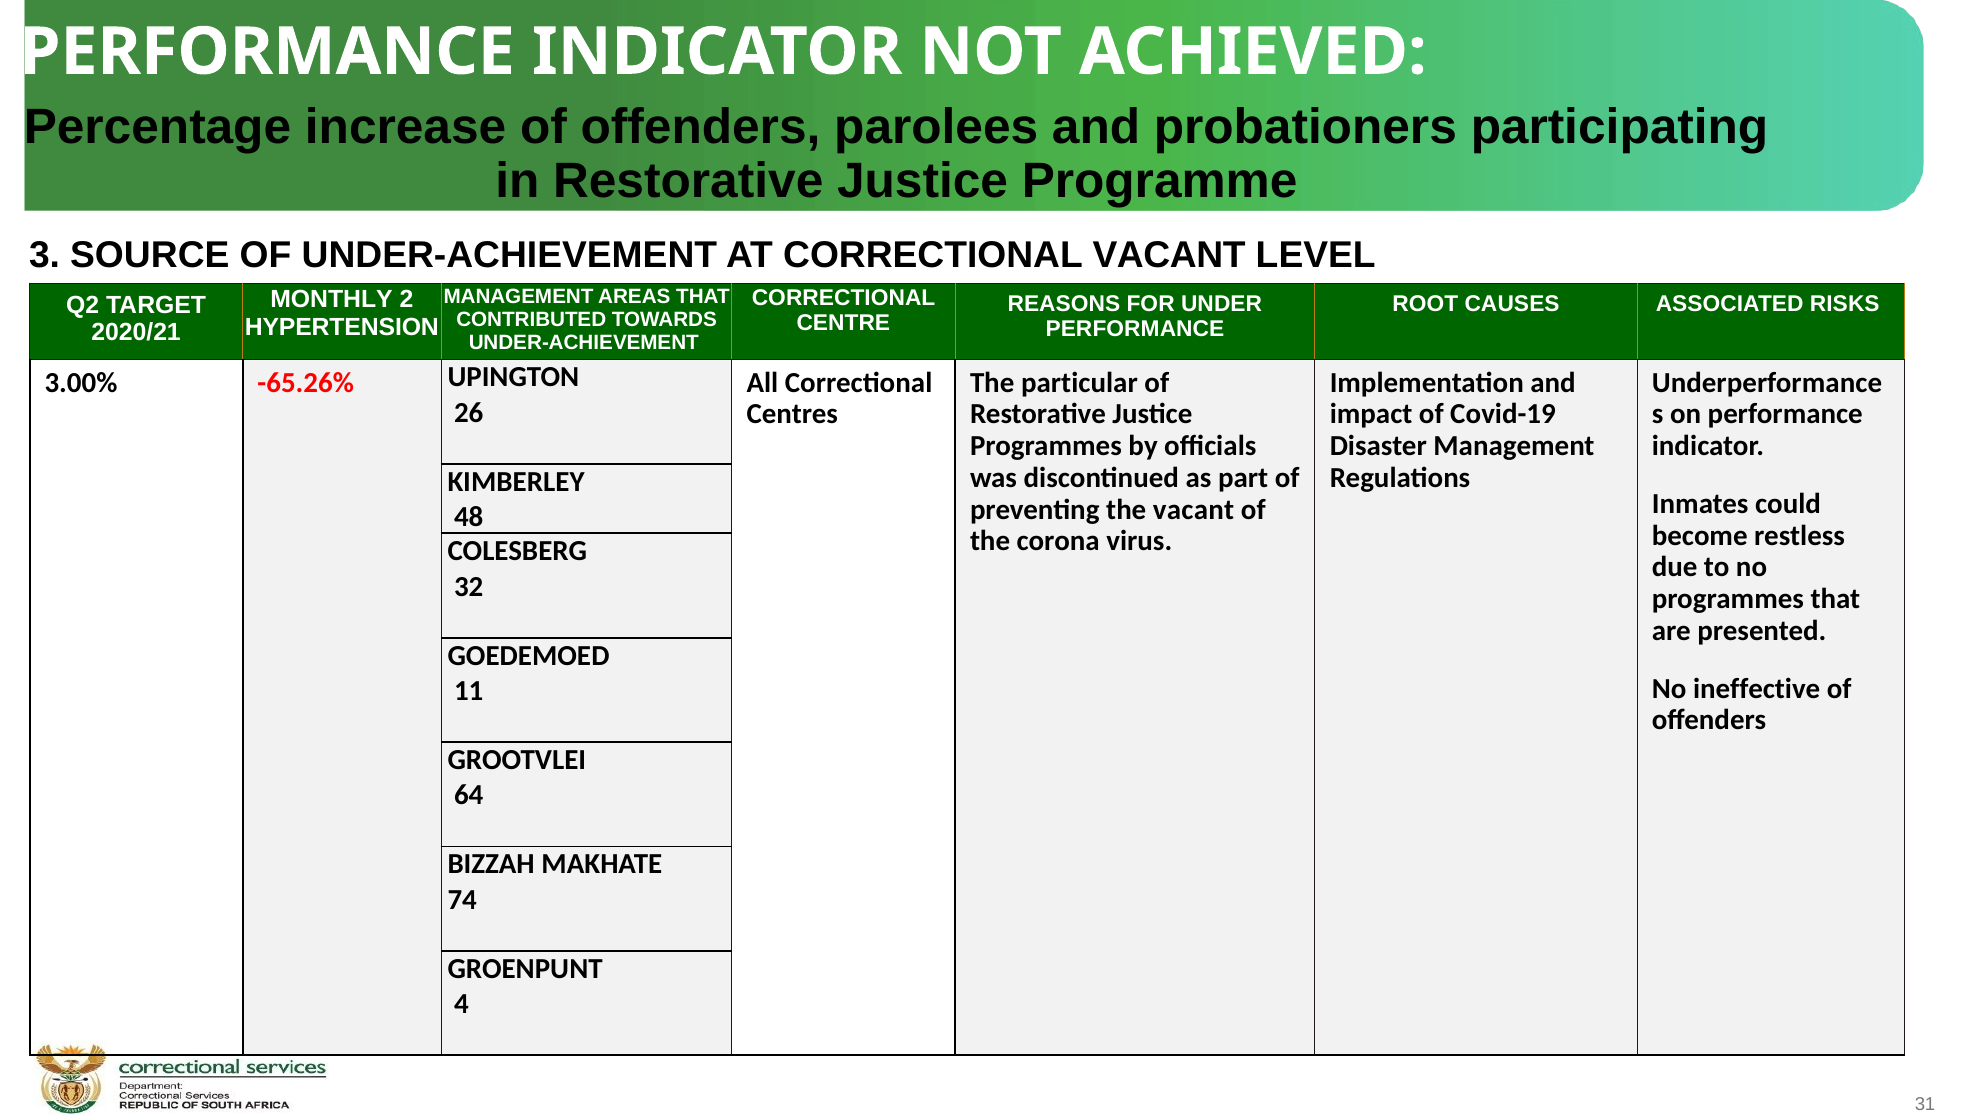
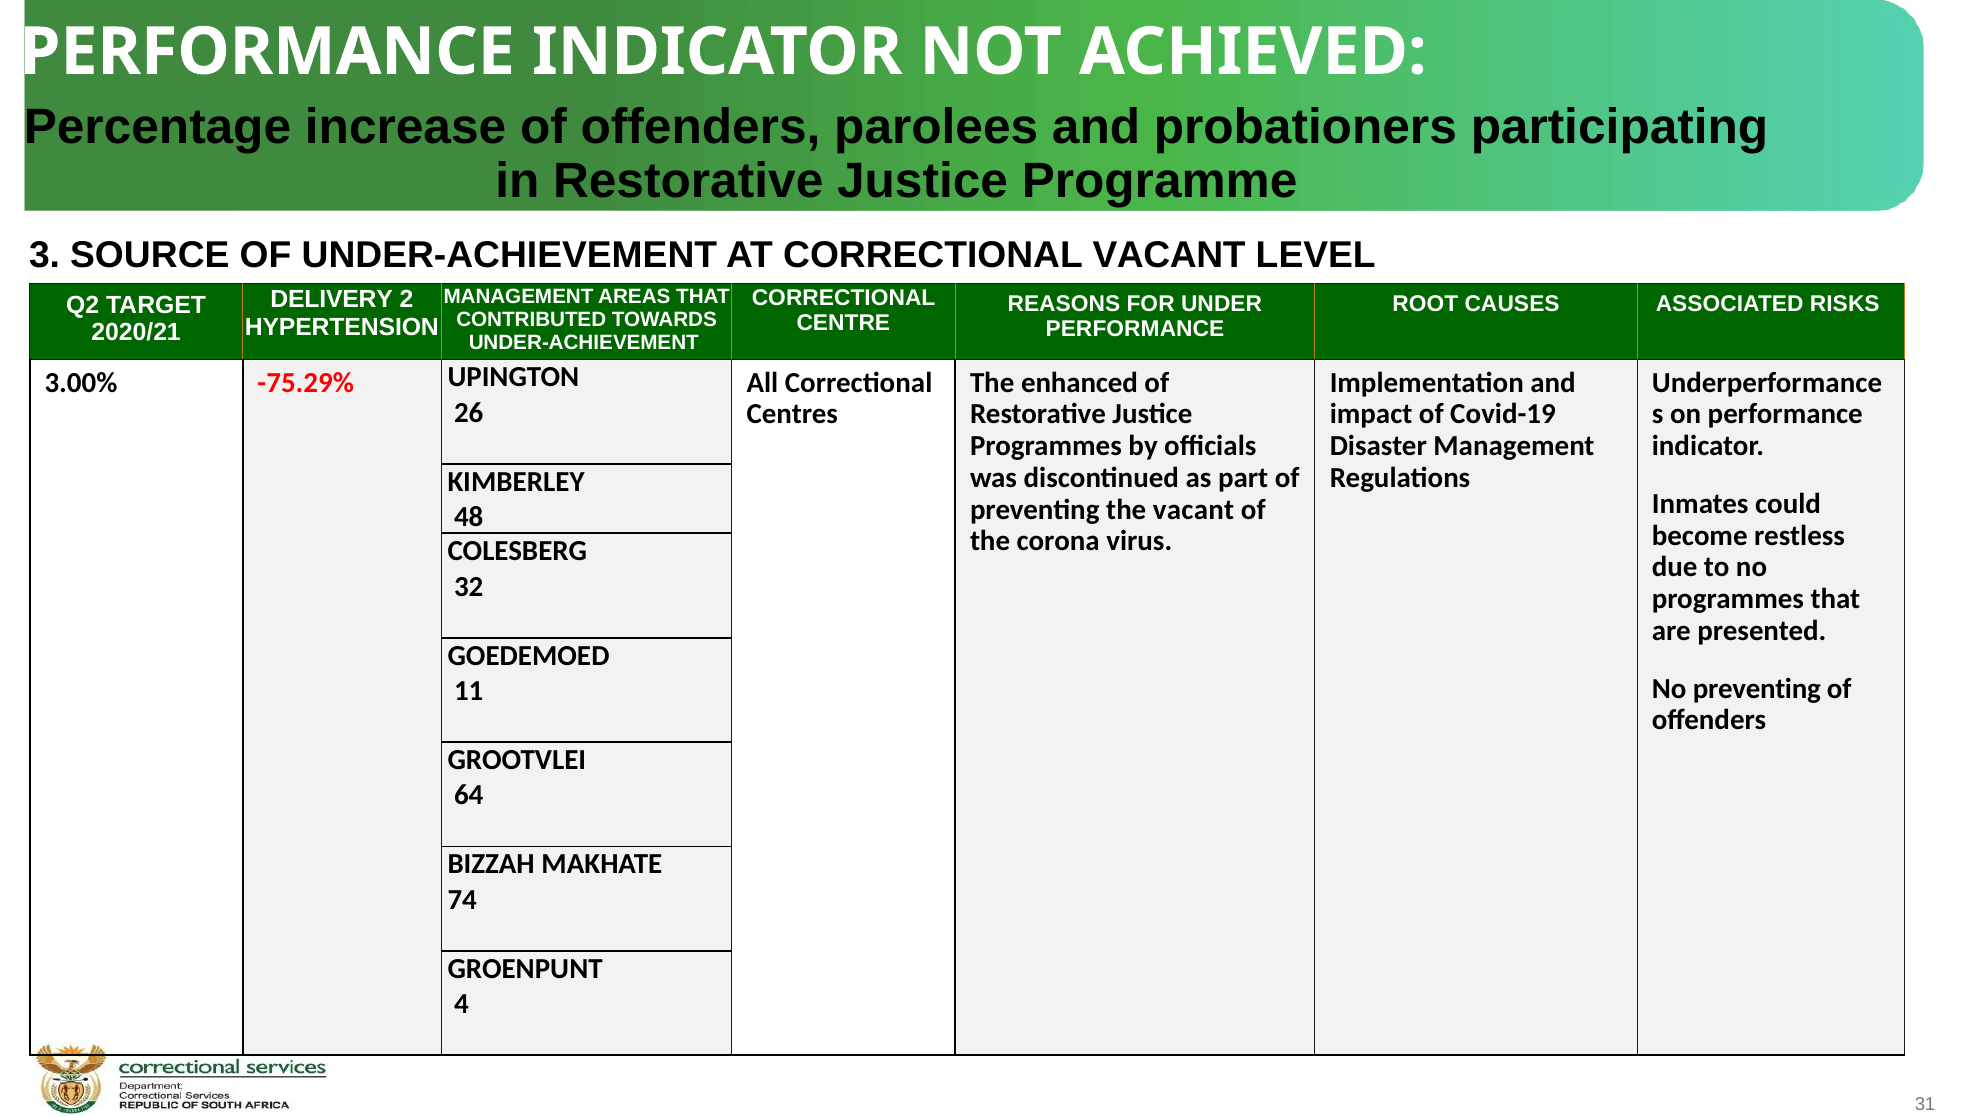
MONTHLY: MONTHLY -> DELIVERY (332, 299)
-65.26%: -65.26% -> -75.29% (306, 382)
particular: particular -> enhanced (1080, 382)
No ineffective: ineffective -> preventing (1757, 688)
